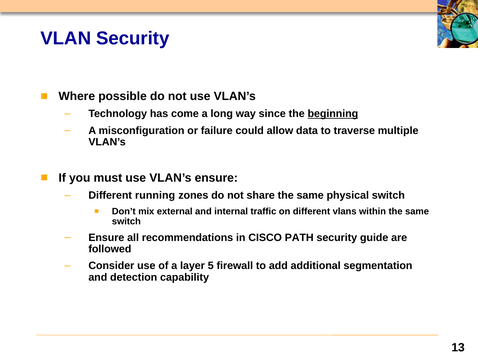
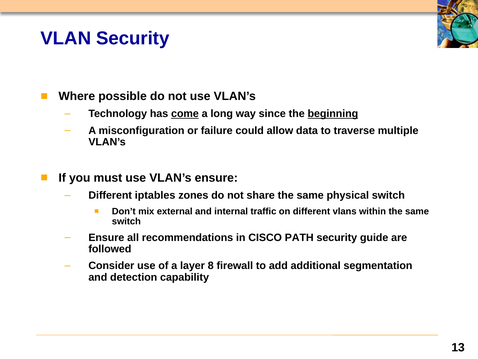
come underline: none -> present (185, 114)
running: running -> iptables (155, 195)
5: 5 -> 8 (211, 265)
